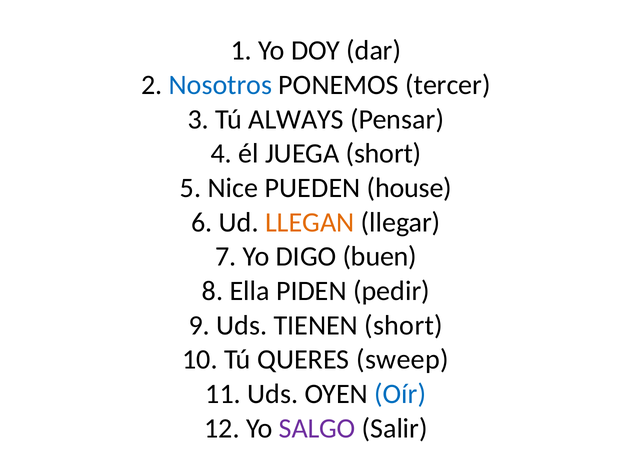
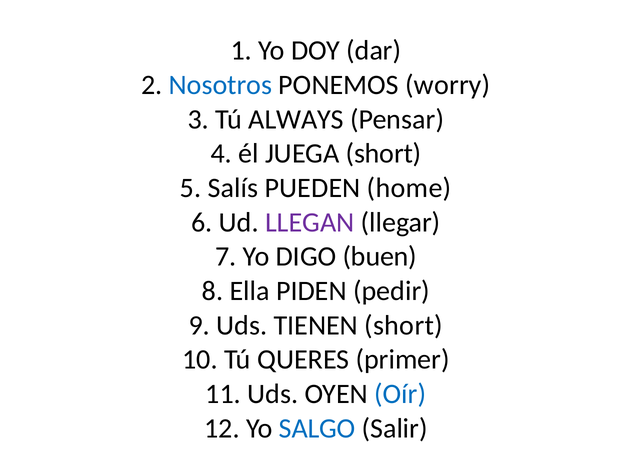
tercer: tercer -> worry (448, 85)
Nice: Nice -> Salís (233, 188)
house: house -> home (409, 188)
LLEGAN colour: orange -> purple (310, 222)
sweep: sweep -> primer (403, 360)
SALGO colour: purple -> blue (317, 428)
